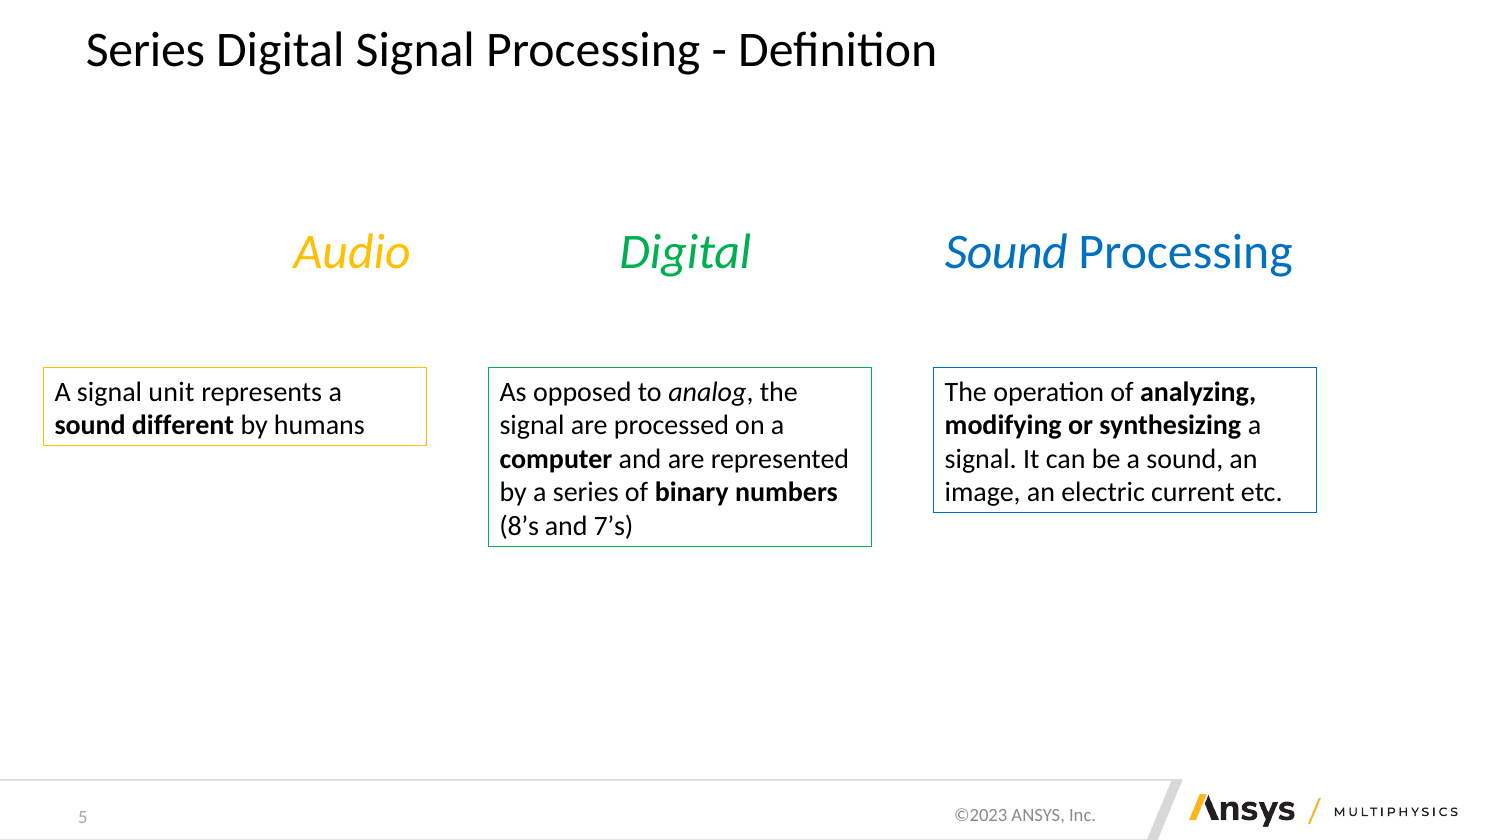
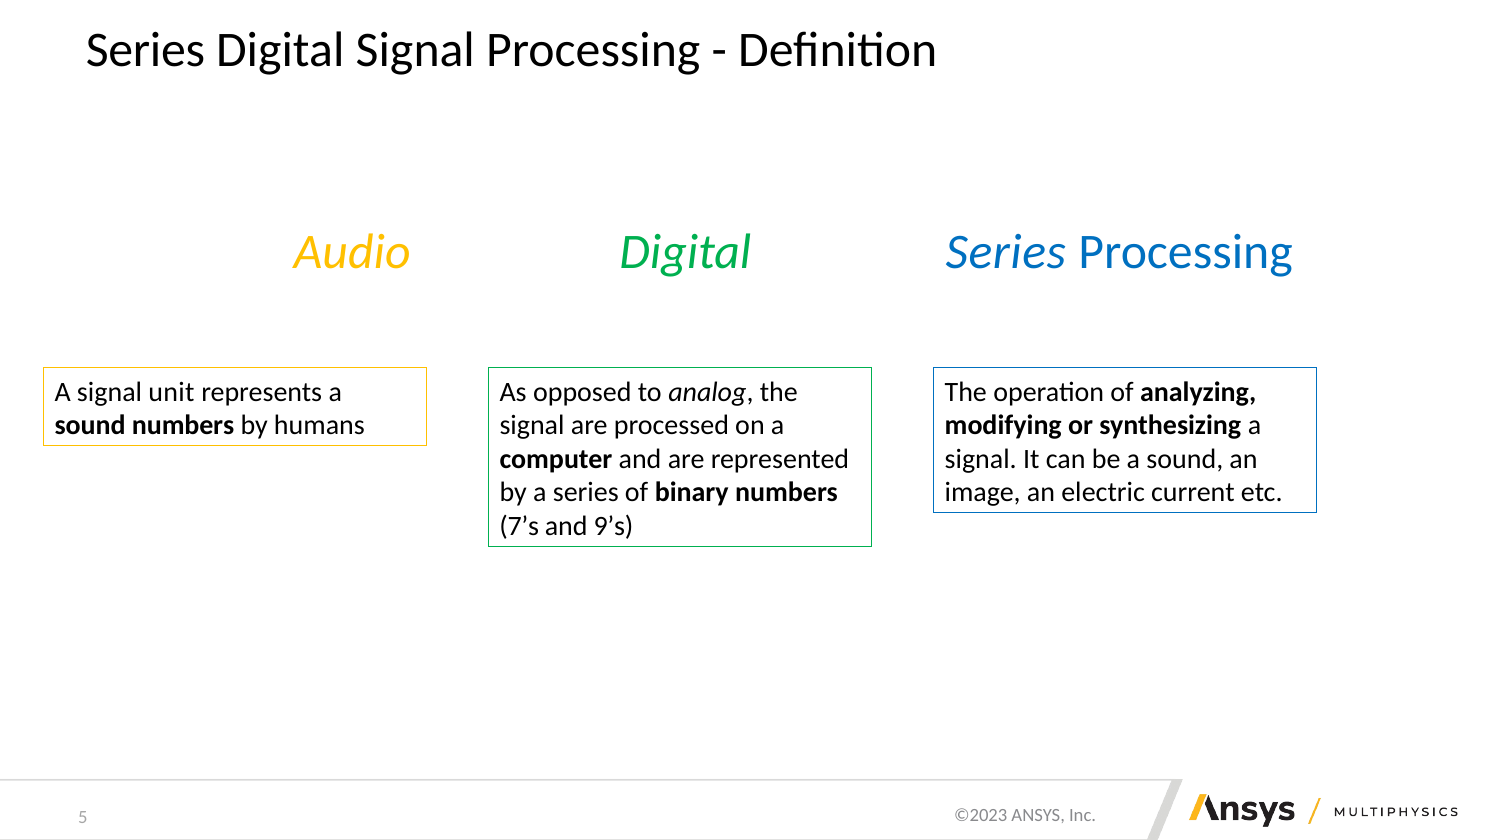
Sound: Sound -> Series (1006, 252)
sound different: different -> numbers (183, 426)
8’s: 8’s -> 7’s (519, 527)
7’s: 7’s -> 9’s (613, 527)
